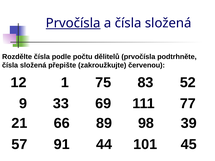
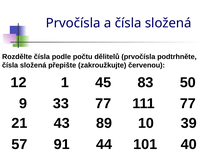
Prvočísla underline: present -> none (73, 23)
75: 75 -> 45 (103, 83)
52: 52 -> 50 (188, 83)
33 69: 69 -> 77 (103, 104)
66: 66 -> 43 (62, 123)
98: 98 -> 10 (146, 123)
45: 45 -> 40 (189, 145)
